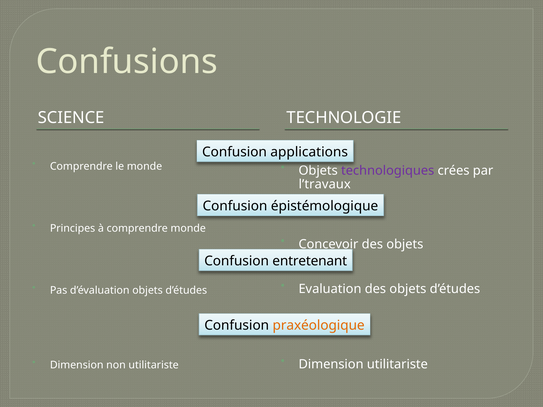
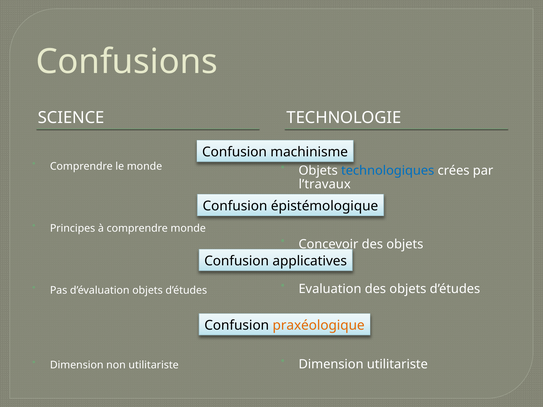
applications: applications -> machinisme (309, 152)
technologiques colour: purple -> blue (388, 171)
entretenant: entretenant -> applicatives (310, 261)
